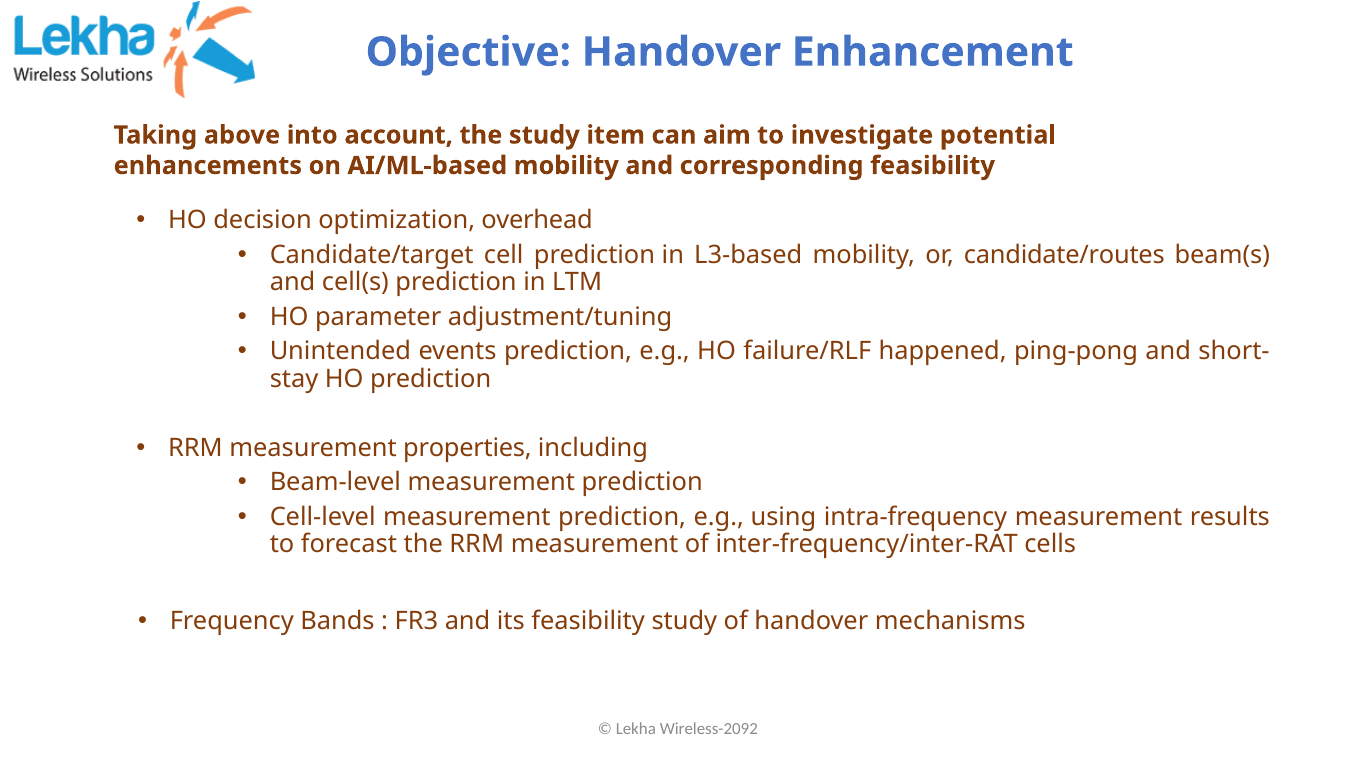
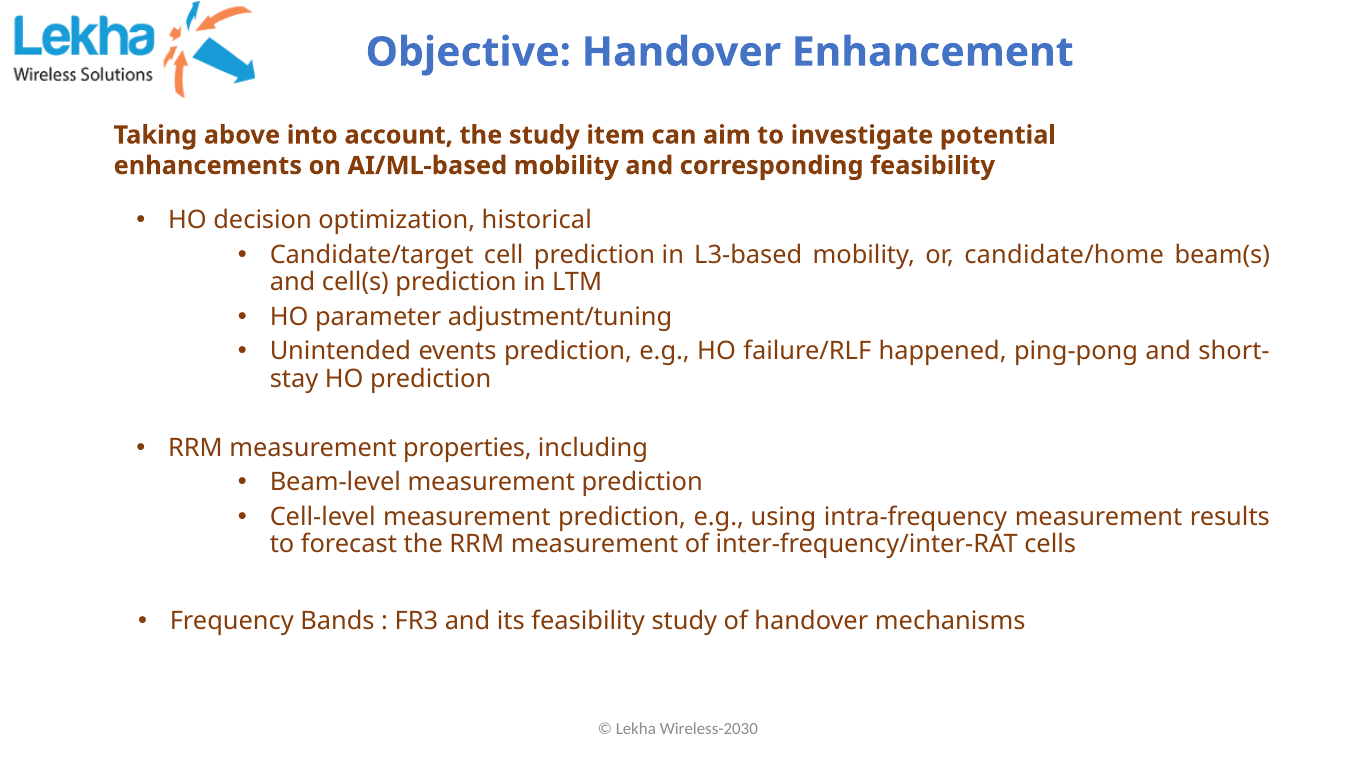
overhead: overhead -> historical (537, 220)
candidate/routes: candidate/routes -> candidate/home (1064, 255)
Wireless-2092: Wireless-2092 -> Wireless-2030 (709, 728)
